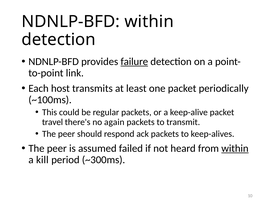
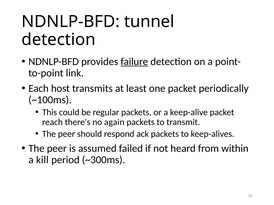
NDNLP-BFD within: within -> tunnel (149, 22)
travel: travel -> reach (52, 122)
within underline: present -> none (235, 149)
